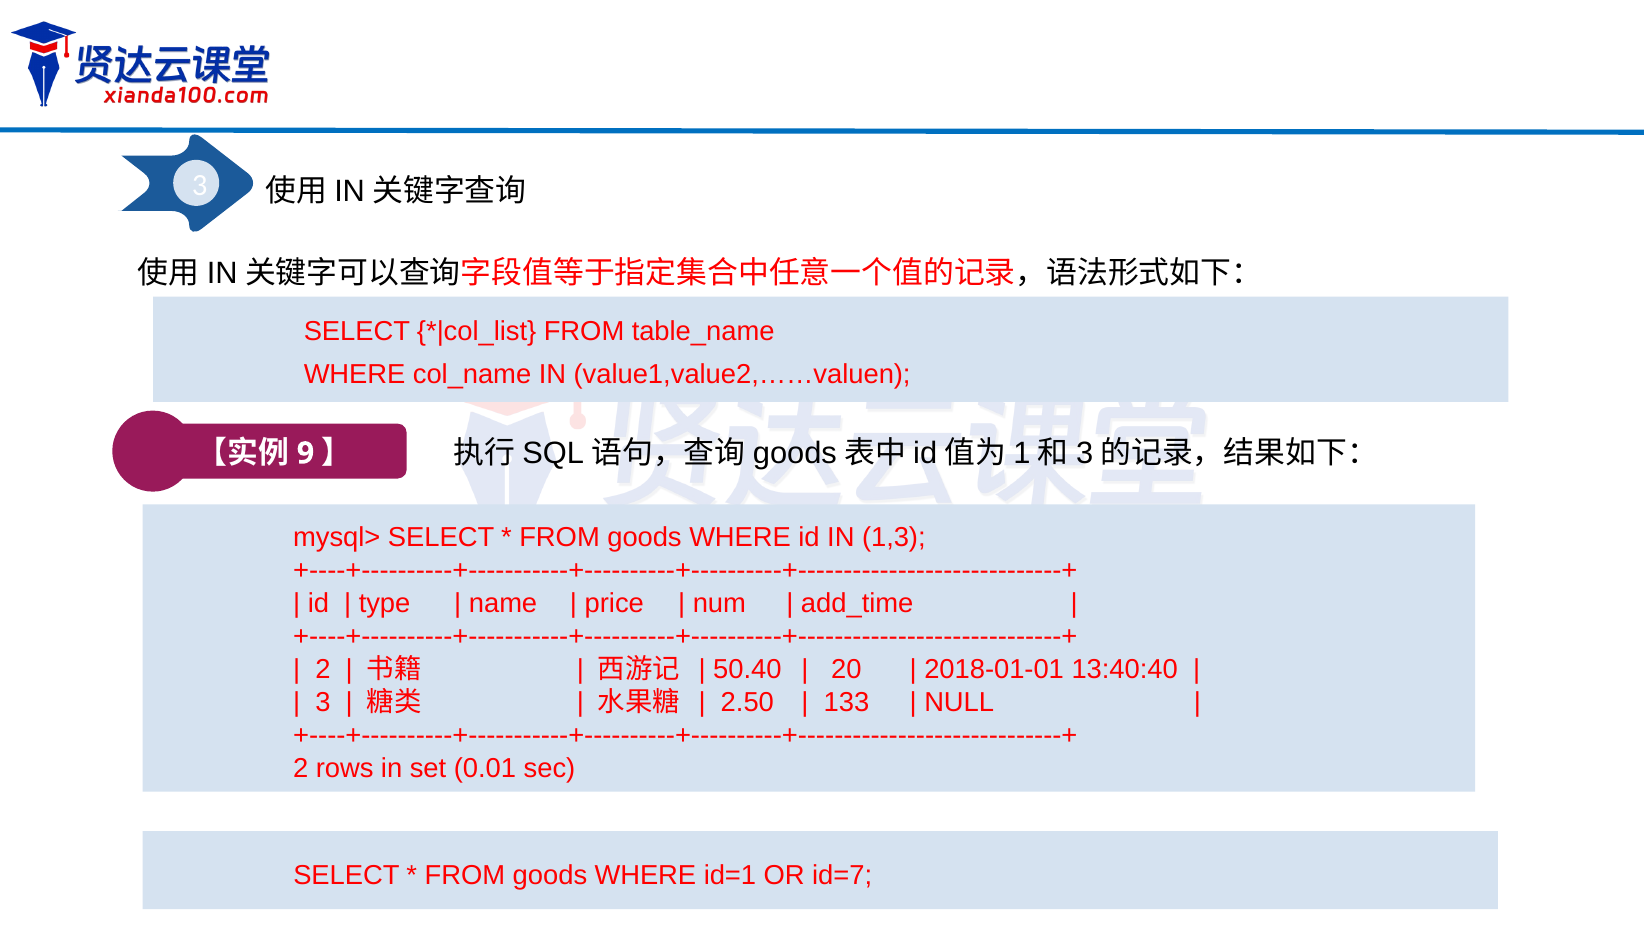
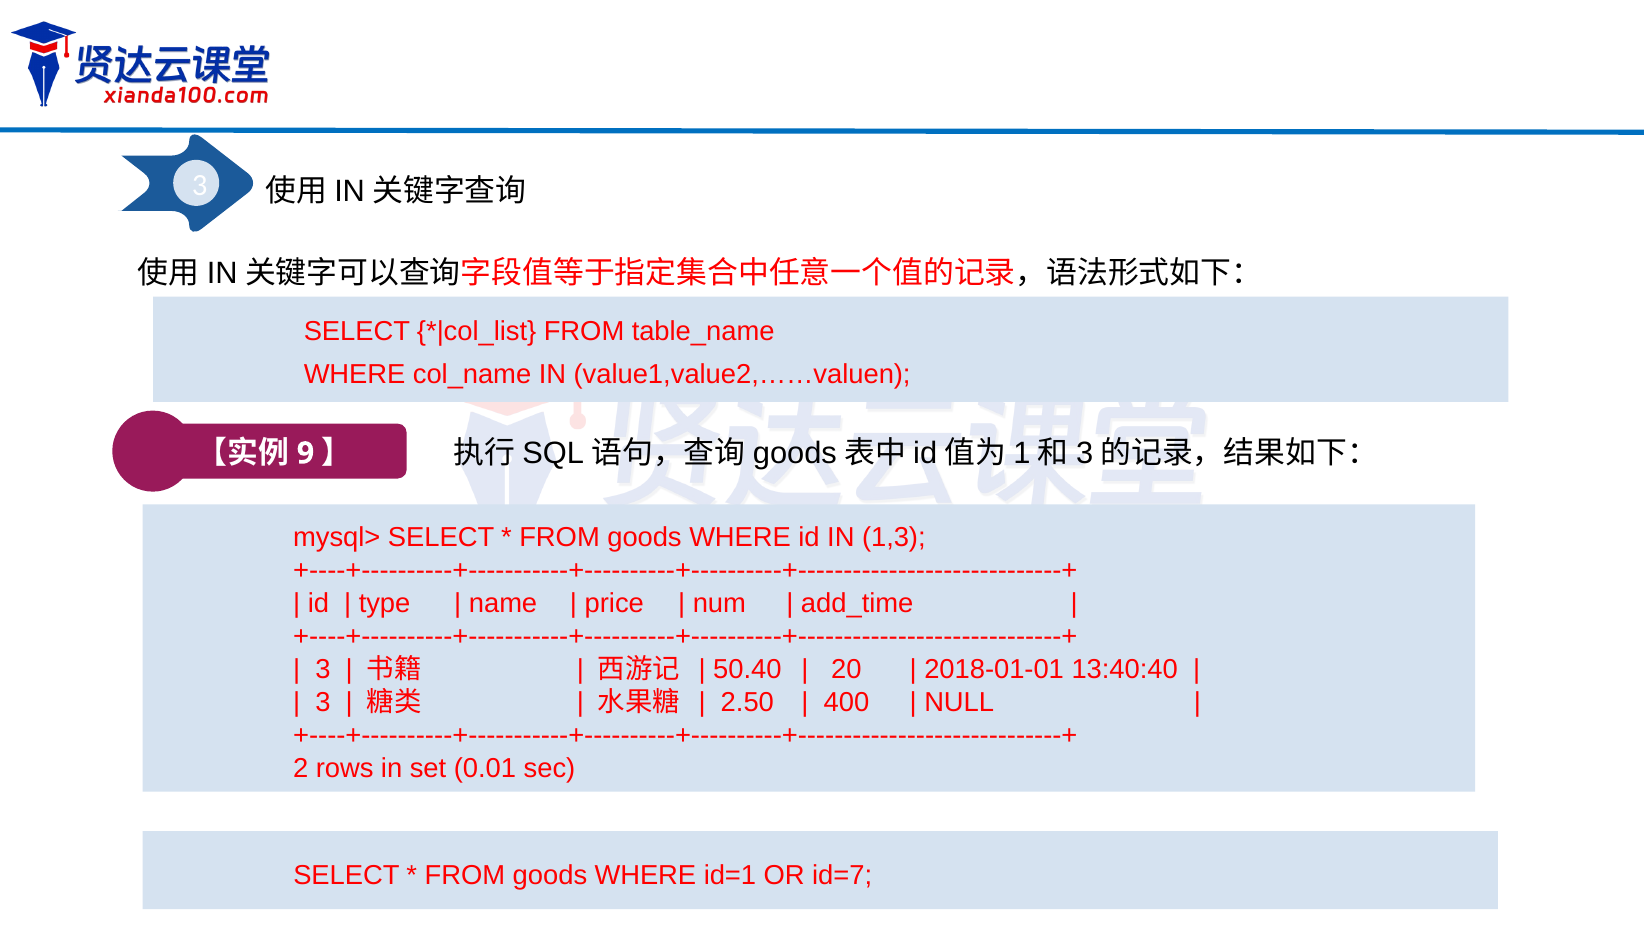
2: 2 -> 3 (323, 669)
133: 133 -> 400 (846, 702)
